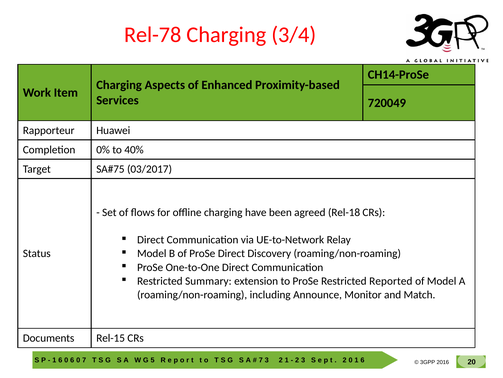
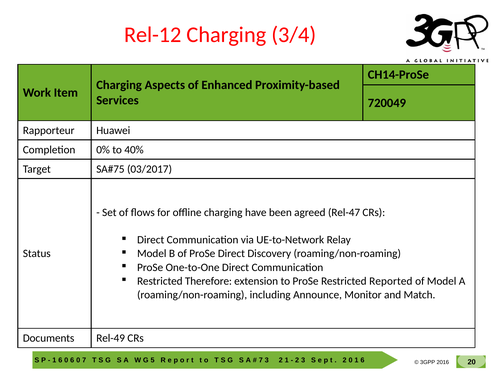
Rel-78: Rel-78 -> Rel-12 (153, 35)
Rel-18: Rel-18 -> Rel-47 (344, 212)
Summary: Summary -> Therefore (208, 280)
Rel-15: Rel-15 -> Rel-49 (111, 338)
